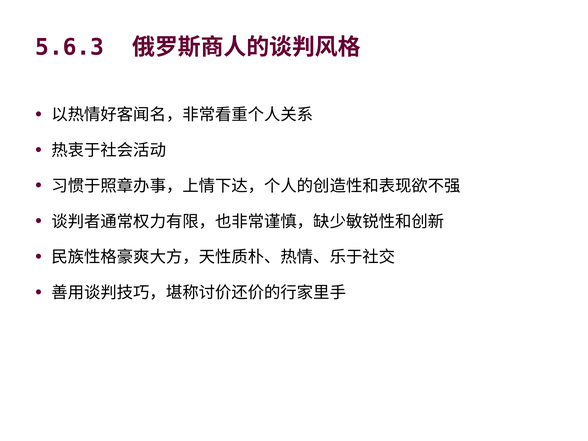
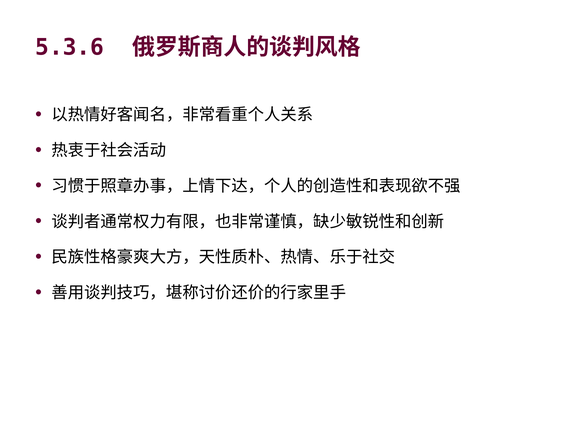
5.6.3: 5.6.3 -> 5.3.6 (70, 47)
